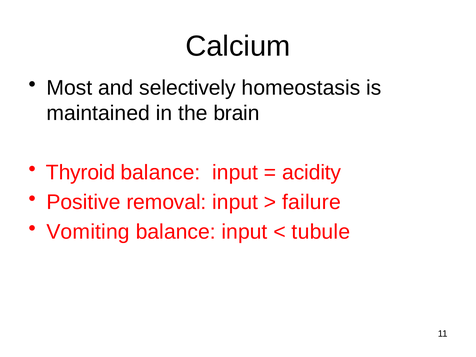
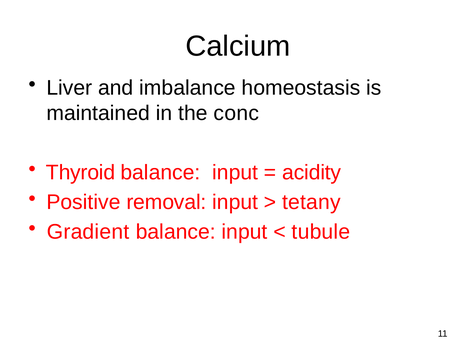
Most: Most -> Liver (69, 88)
selectively: selectively -> imbalance (187, 88)
brain: brain -> conc (236, 113)
failure: failure -> tetany (311, 202)
Vomiting: Vomiting -> Gradient (88, 232)
